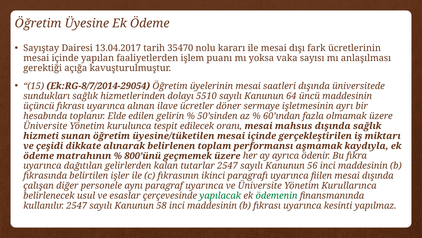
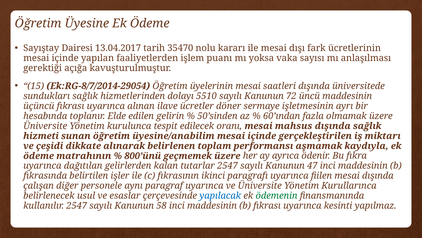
64: 64 -> 72 (291, 96)
üyesine/tüketilen: üyesine/tüketilen -> üyesine/anabilim (173, 136)
56: 56 -> 47 (312, 166)
yapılacak colour: green -> blue (220, 195)
